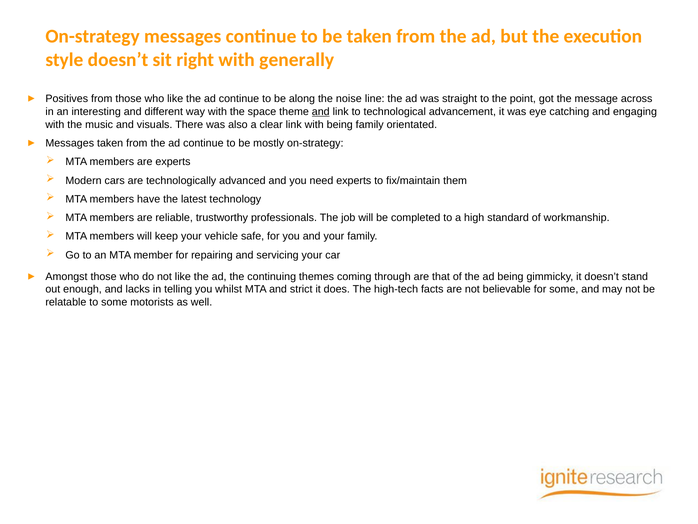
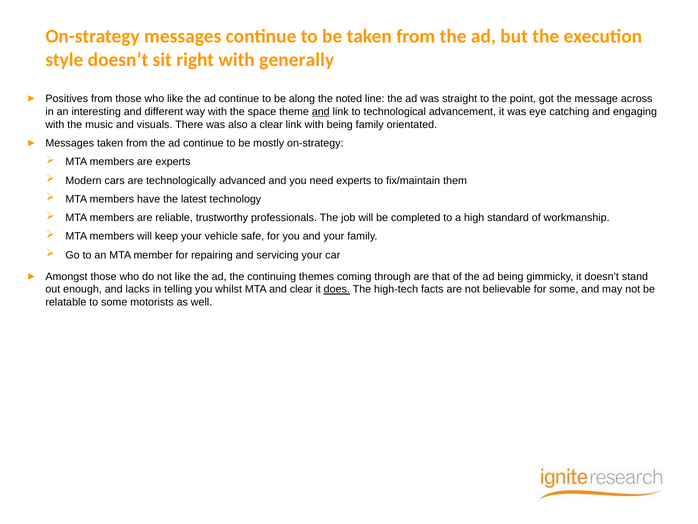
noise: noise -> noted (349, 99)
and strict: strict -> clear (301, 289)
does underline: none -> present (337, 289)
